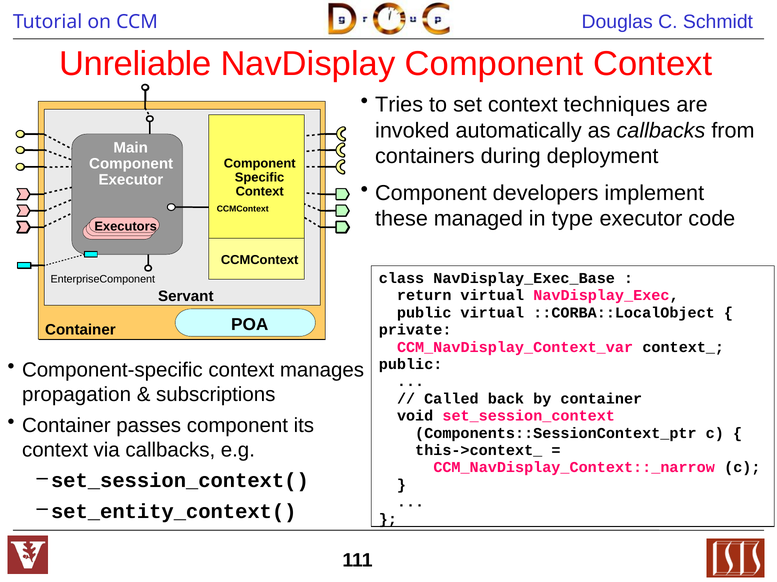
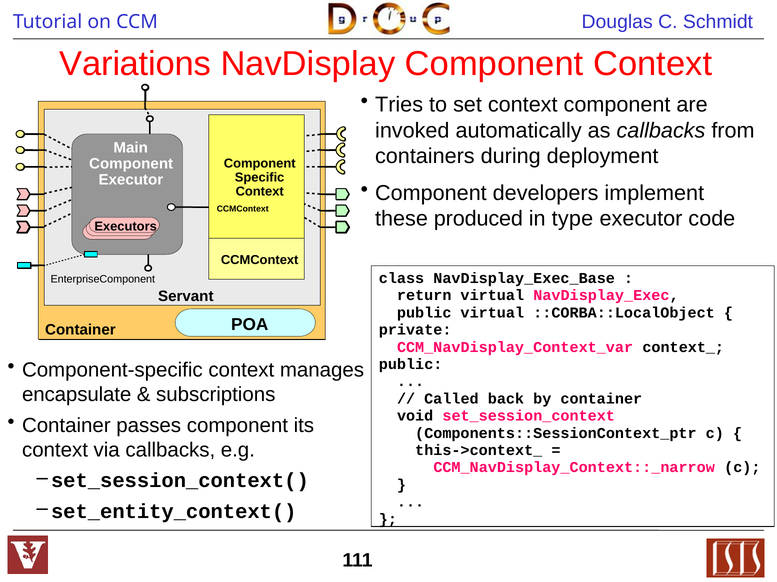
Unreliable: Unreliable -> Variations (135, 64)
context techniques: techniques -> component (617, 105)
managed: managed -> produced (478, 219)
propagation: propagation -> encapsulate (77, 395)
